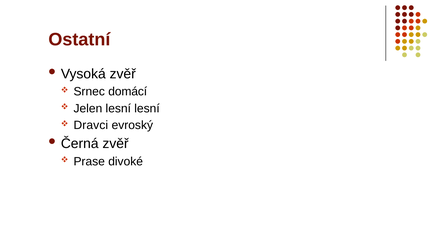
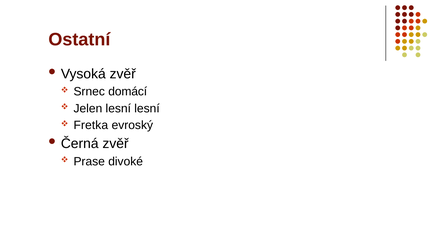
Dravci: Dravci -> Fretka (91, 125)
